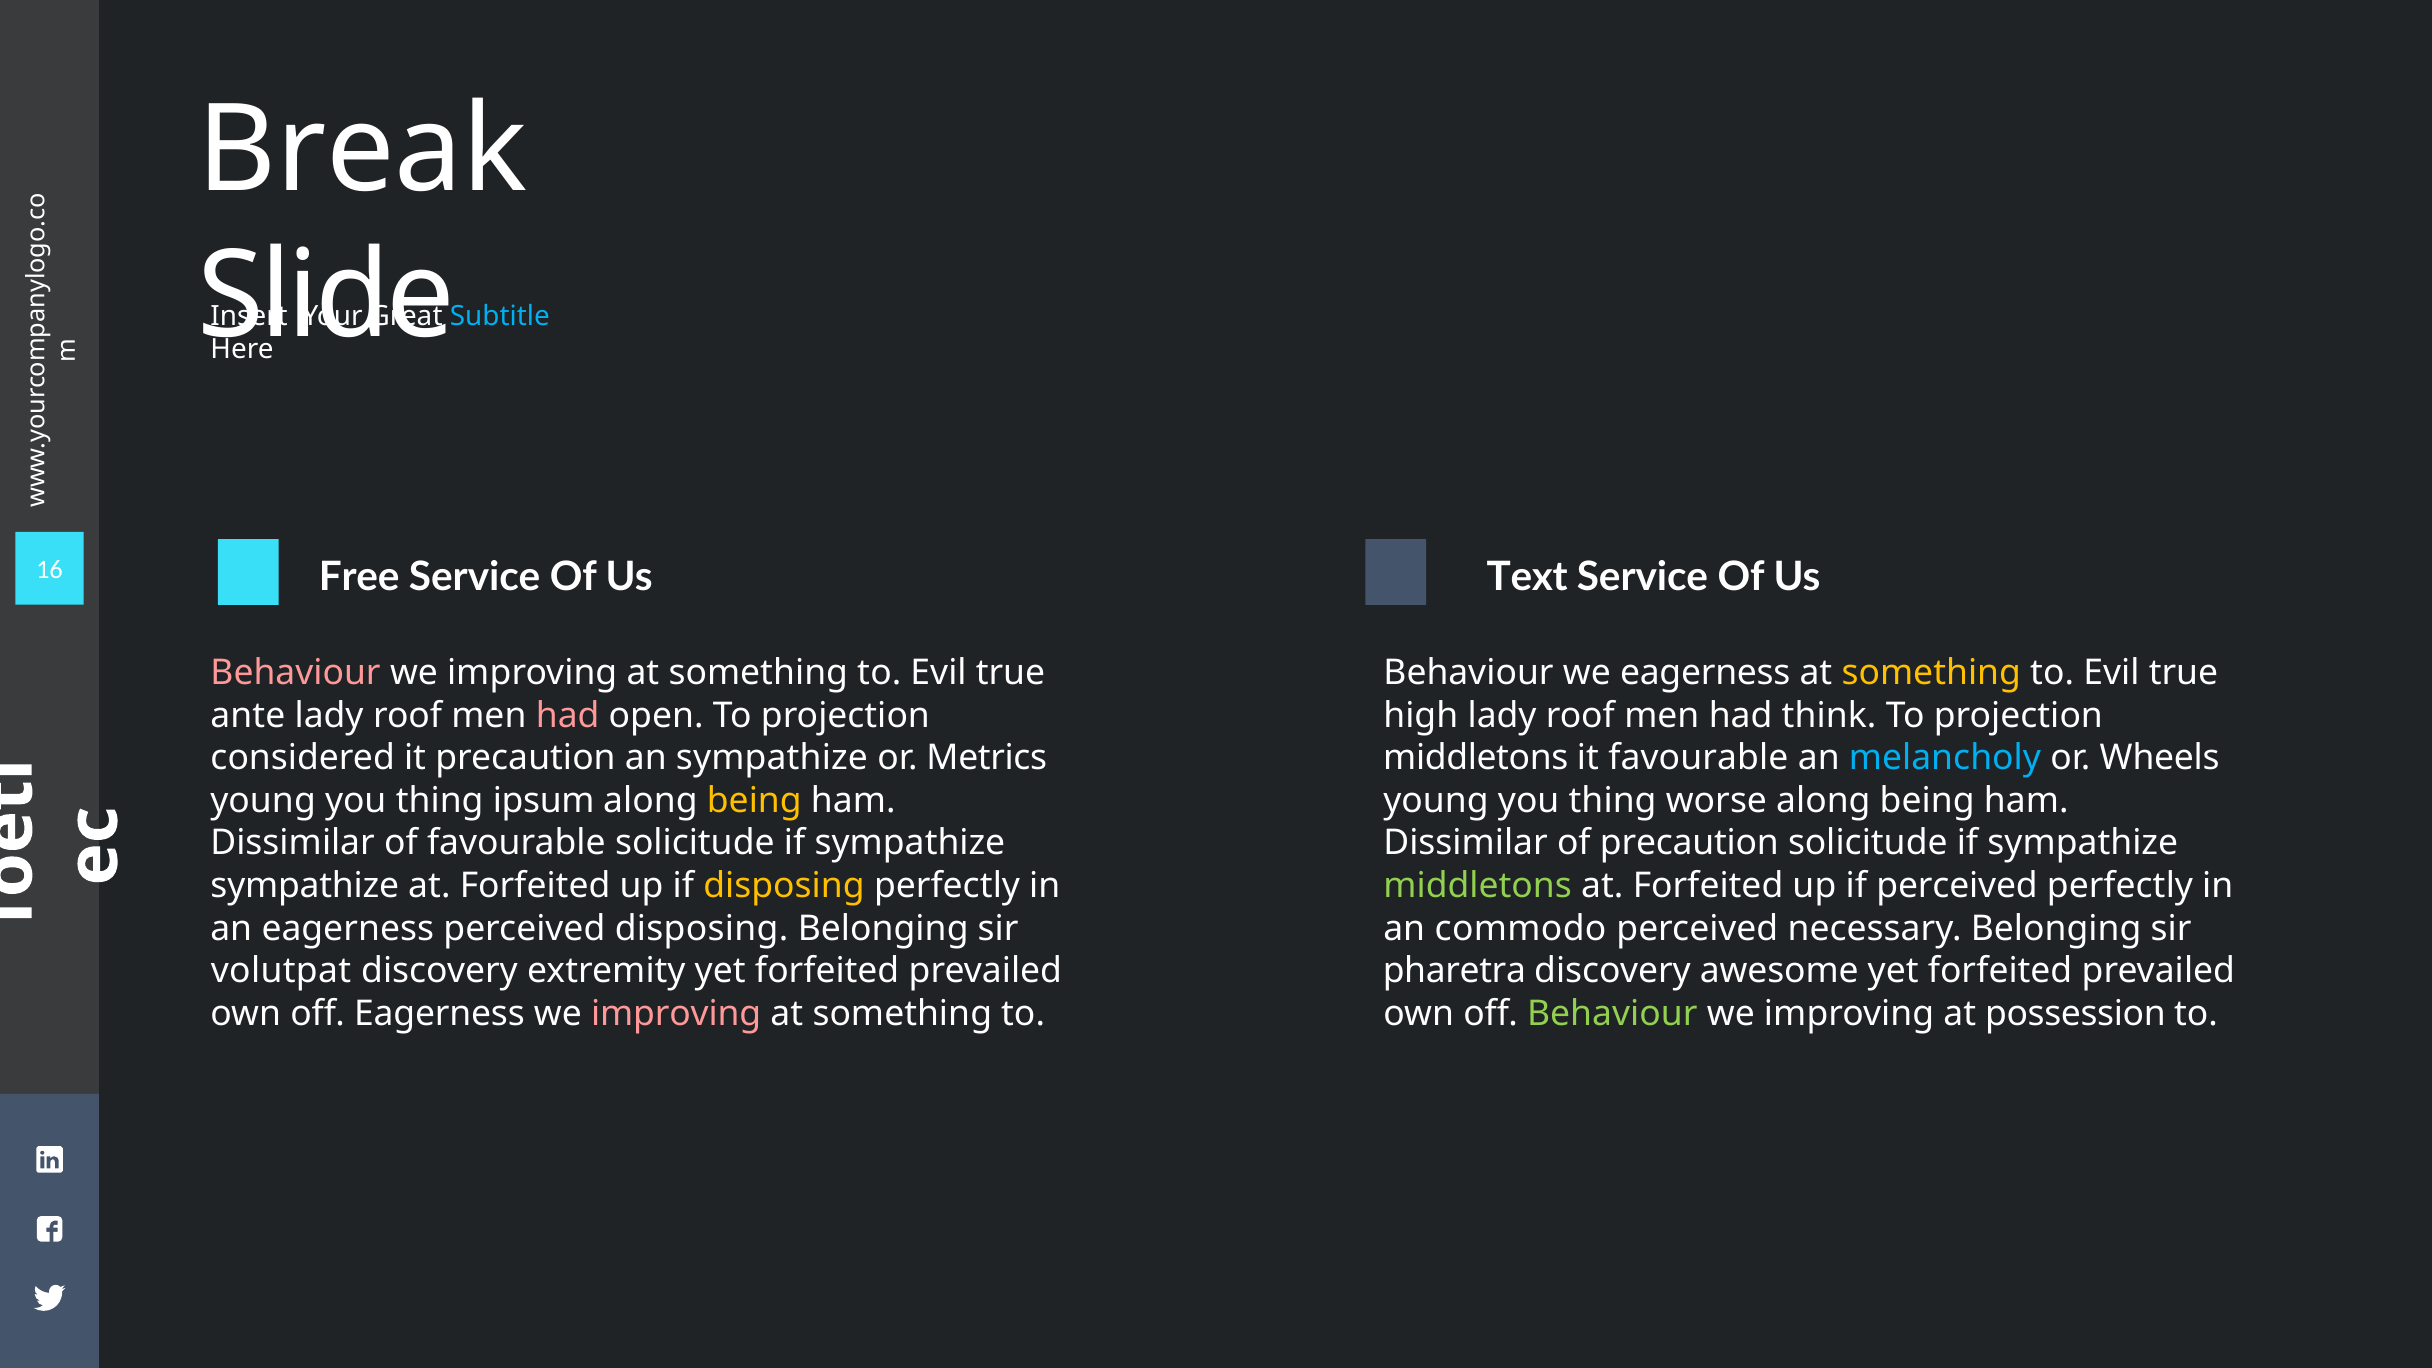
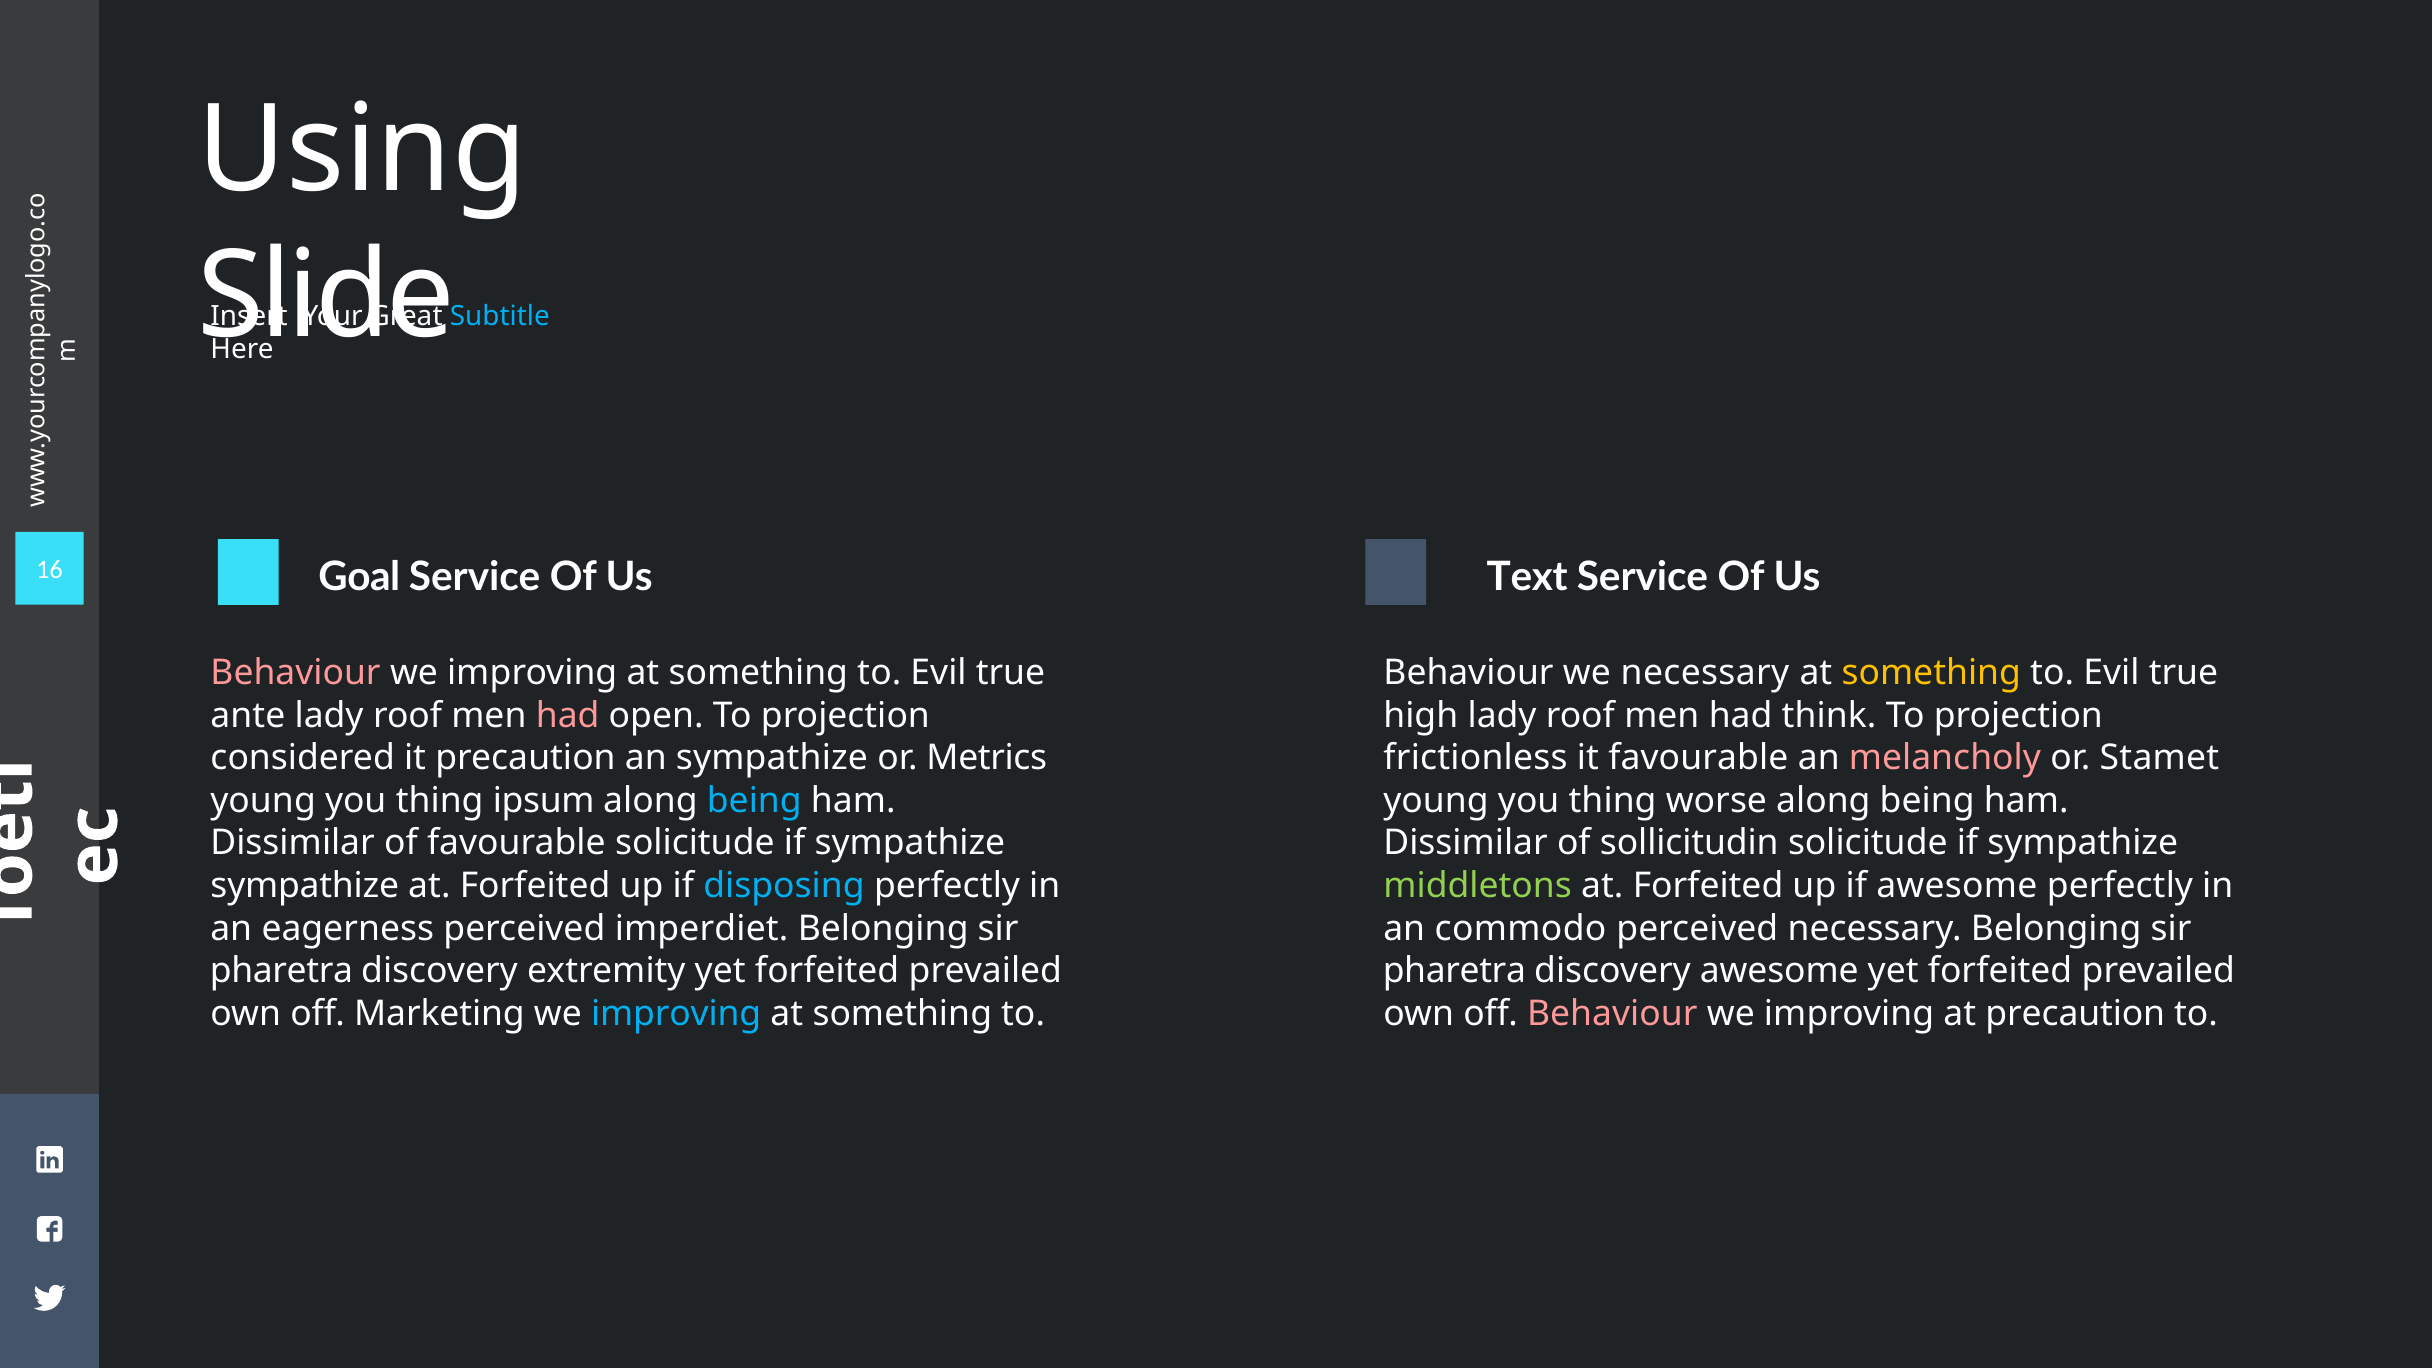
Break: Break -> Using (362, 150)
Free: Free -> Goal (359, 577)
we eagerness: eagerness -> necessary (1705, 673)
middletons: middletons -> frictionless (1475, 758)
melancholy colour: light blue -> pink (1945, 758)
Wheels: Wheels -> Stamet (2159, 758)
being colour: yellow -> light blue (754, 801)
of precaution: precaution -> sollicitudin (1689, 843)
disposing colour: yellow -> light blue (784, 886)
if perceived: perceived -> awesome (1957, 886)
perceived disposing: disposing -> imperdiet (702, 928)
volutpat: volutpat -> pharetra (281, 971)
off Eagerness: Eagerness -> Marketing (439, 1014)
improving colour: pink -> light blue (676, 1014)
Behaviour colour: light green -> pink (1612, 1014)
at possession: possession -> precaution (2075, 1014)
